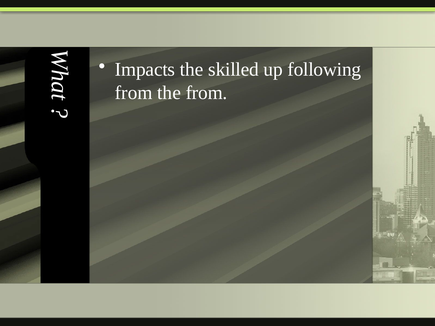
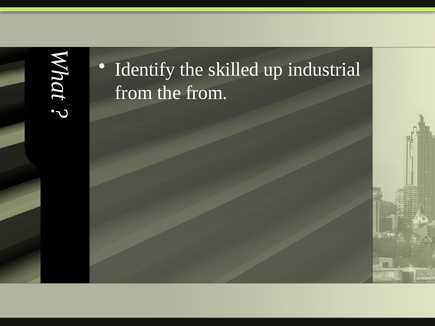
Impacts: Impacts -> Identify (145, 70)
following: following -> industrial (324, 70)
